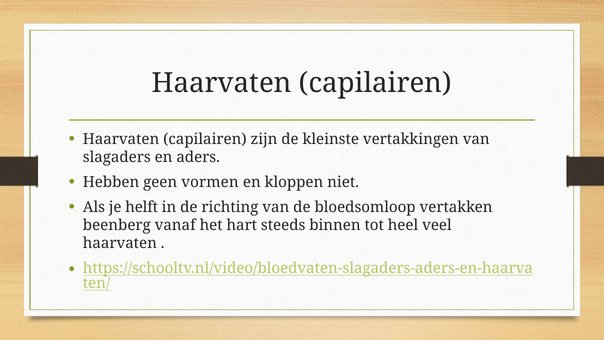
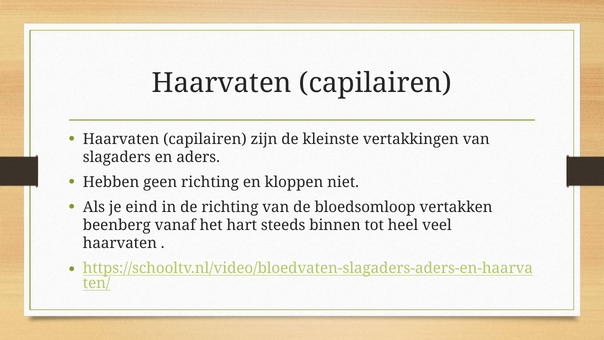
geen vormen: vormen -> richting (210, 182)
helft: helft -> eind (142, 207)
